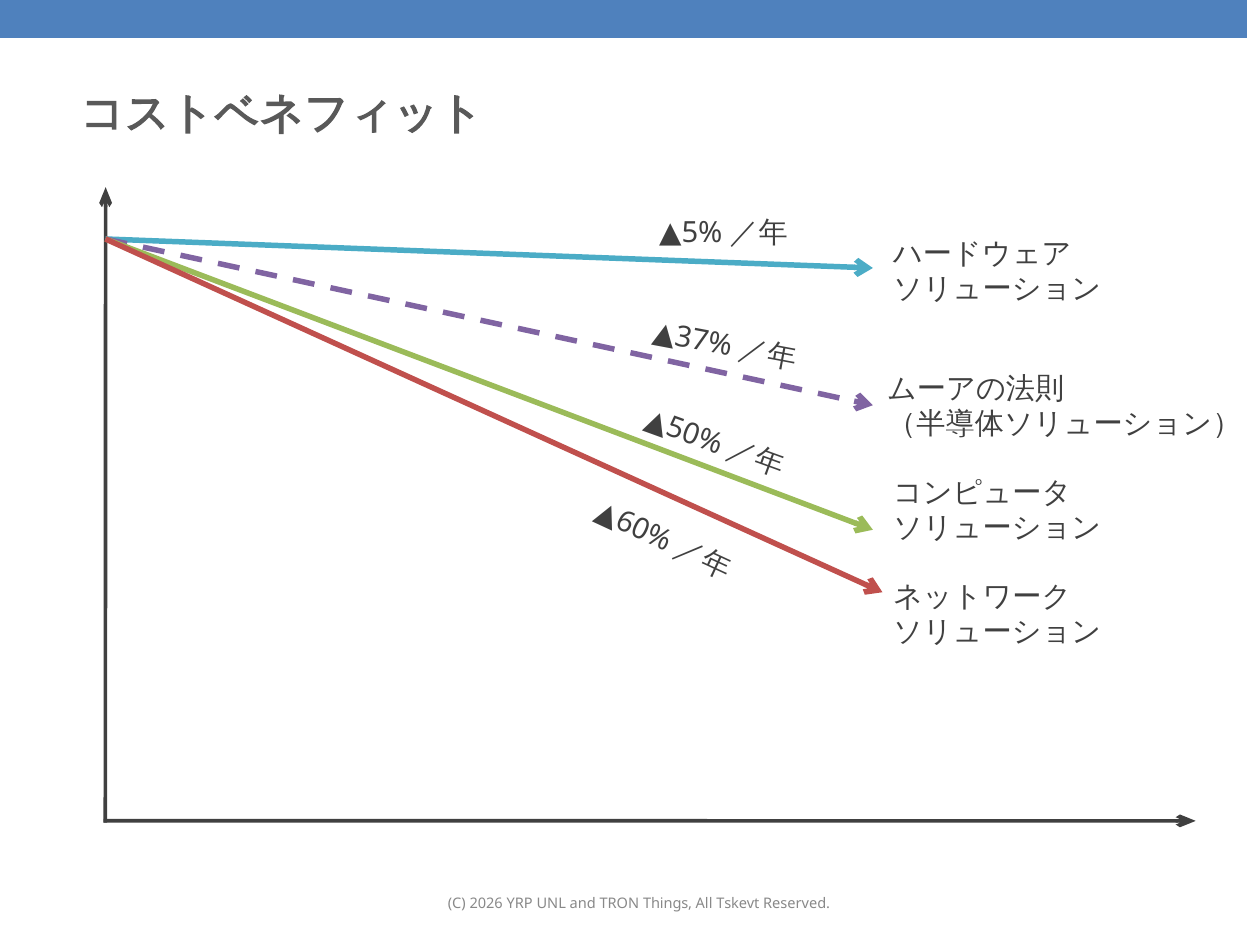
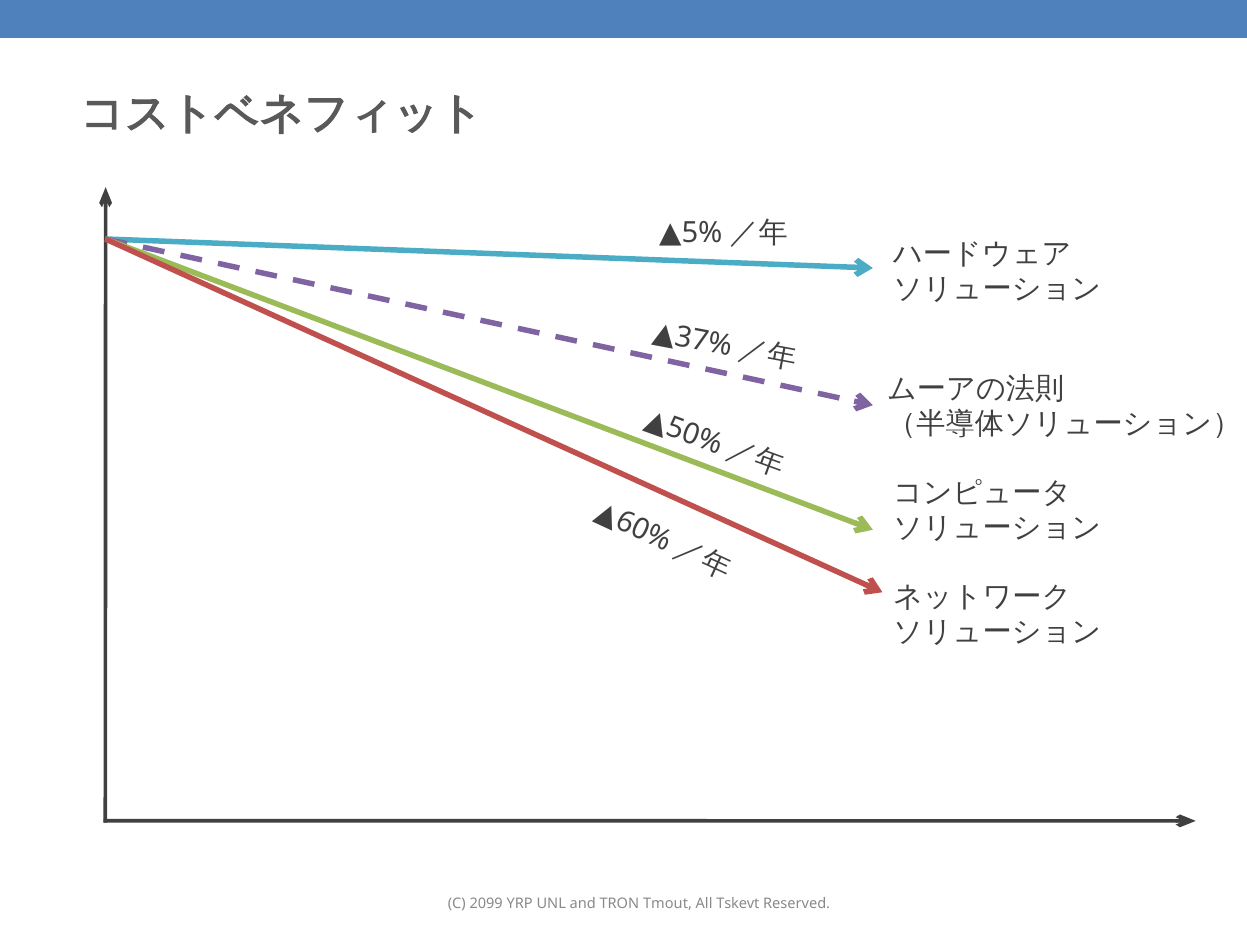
2026: 2026 -> 2099 (486, 904)
Things: Things -> Tmout (668, 904)
